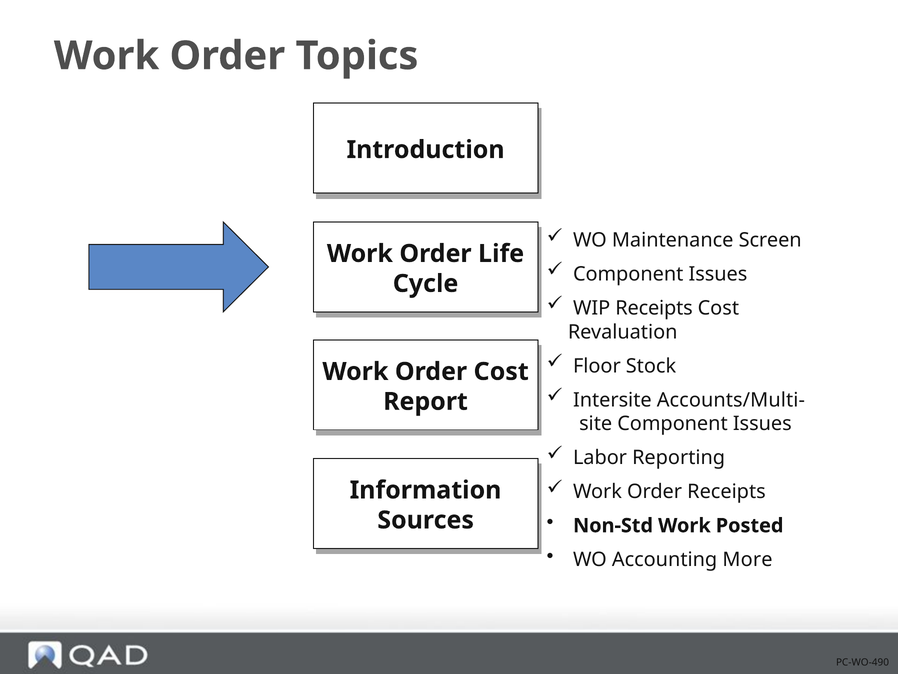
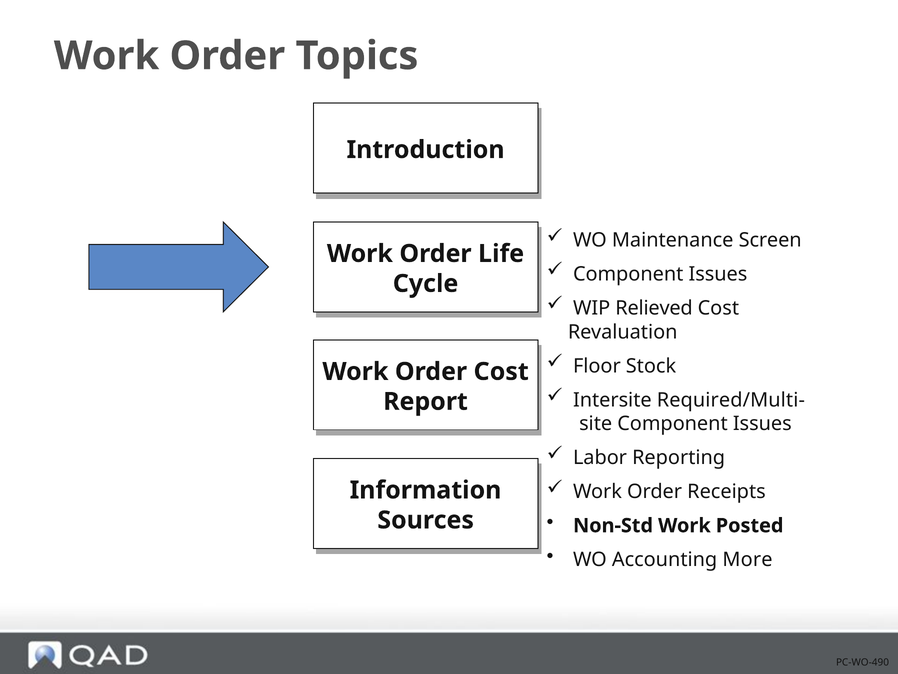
WIP Receipts: Receipts -> Relieved (654, 308)
Accounts/Multi-: Accounts/Multi- -> Required/Multi- (731, 400)
